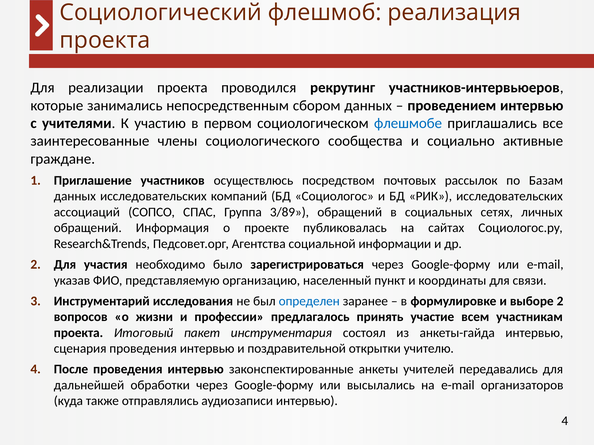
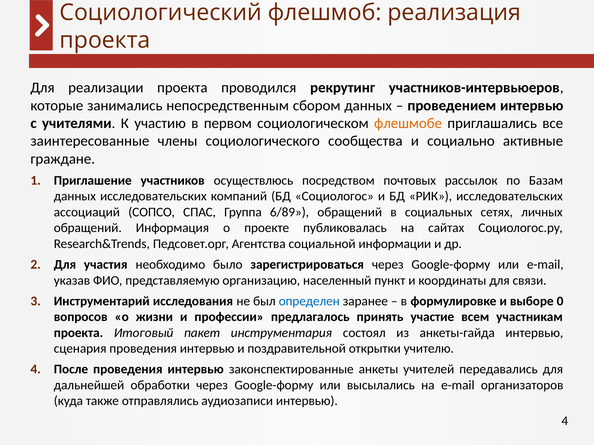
флешмобе colour: blue -> orange (408, 123)
3/89: 3/89 -> 6/89 (289, 212)
выборе 2: 2 -> 0 (560, 301)
